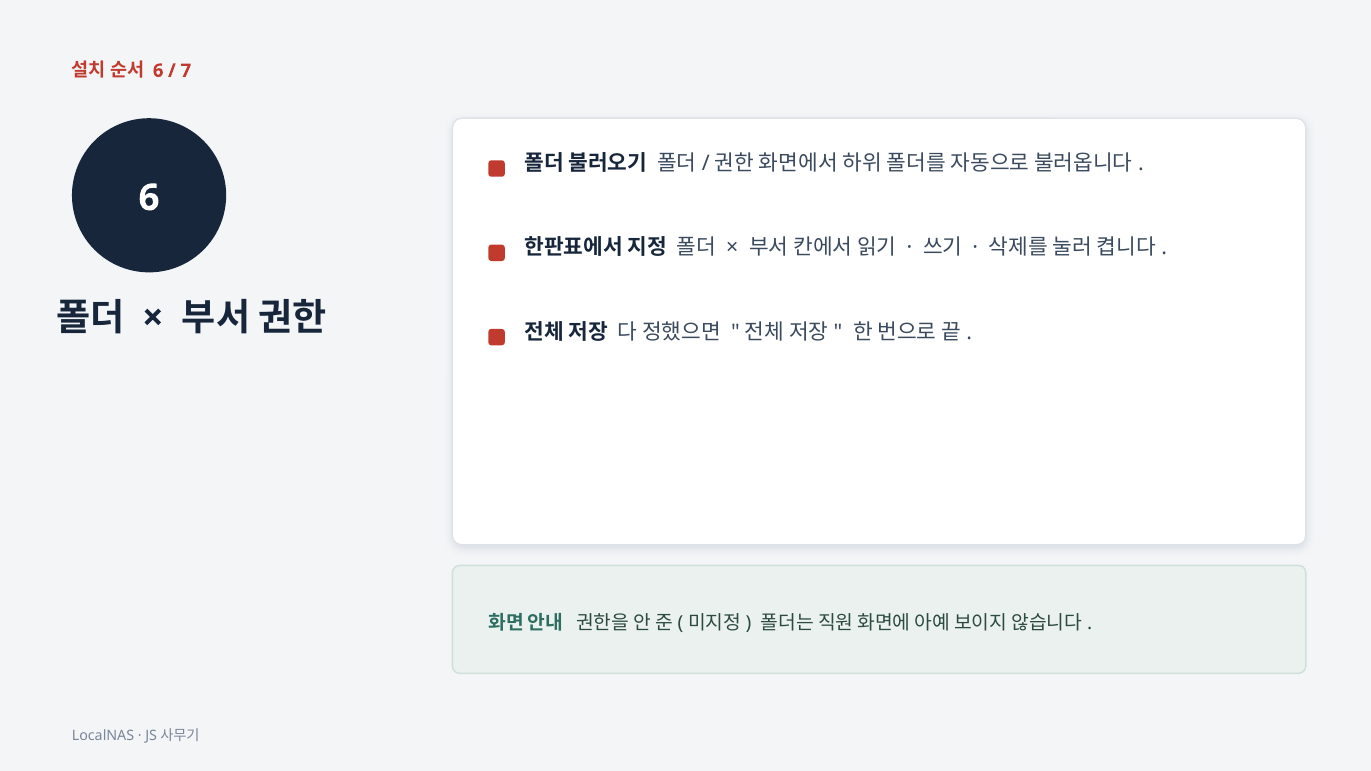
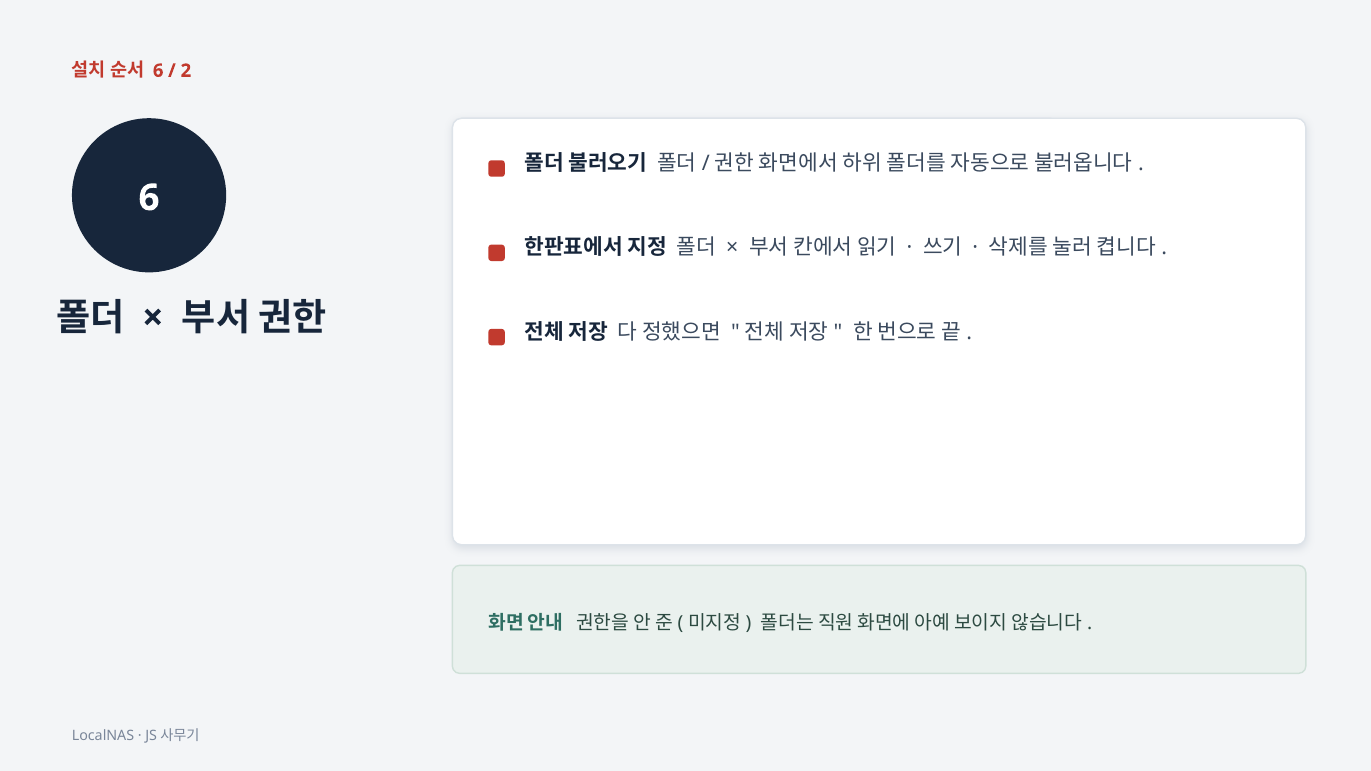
7: 7 -> 2 (186, 71)
